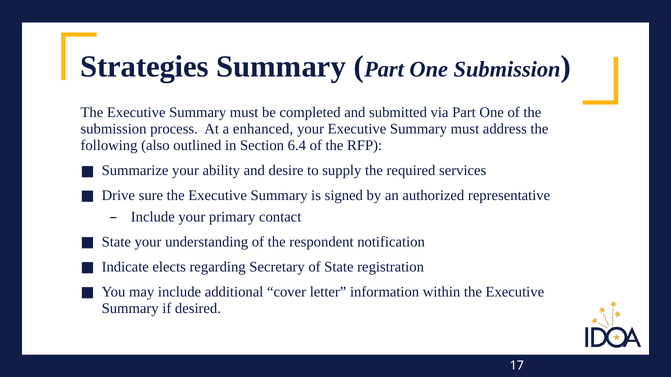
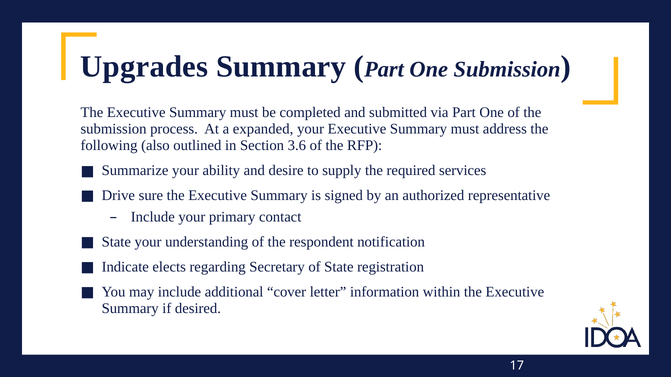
Strategies: Strategies -> Upgrades (144, 67)
enhanced: enhanced -> expanded (263, 129)
6.4: 6.4 -> 3.6 (297, 146)
